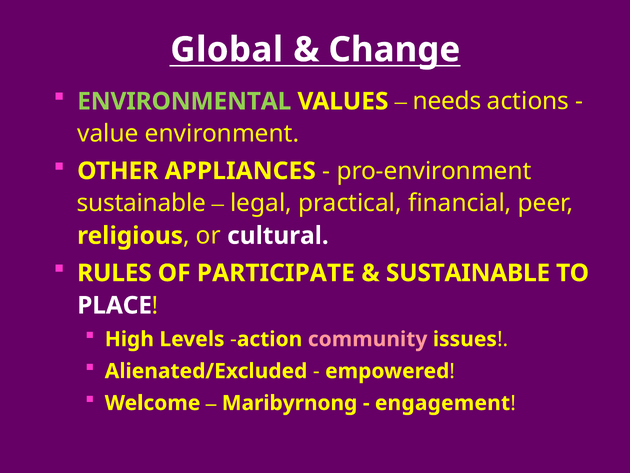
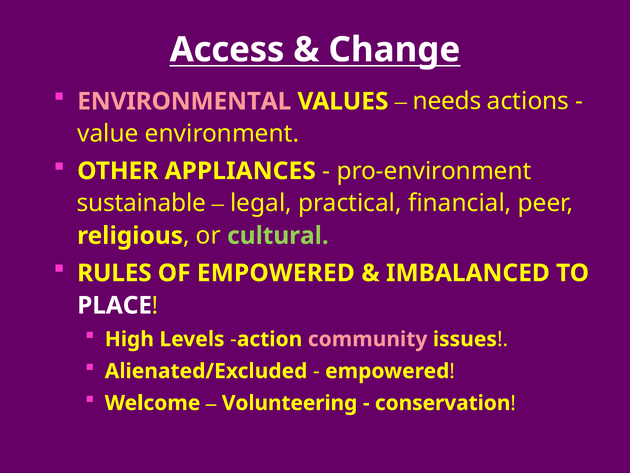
Global: Global -> Access (227, 50)
ENVIRONMENTAL colour: light green -> pink (184, 101)
cultural colour: white -> light green (278, 236)
OF PARTICIPATE: PARTICIPATE -> EMPOWERED (276, 273)
SUSTAINABLE: SUSTAINABLE -> IMBALANCED (468, 273)
Maribyrnong: Maribyrnong -> Volunteering (290, 403)
engagement: engagement -> conservation (443, 403)
